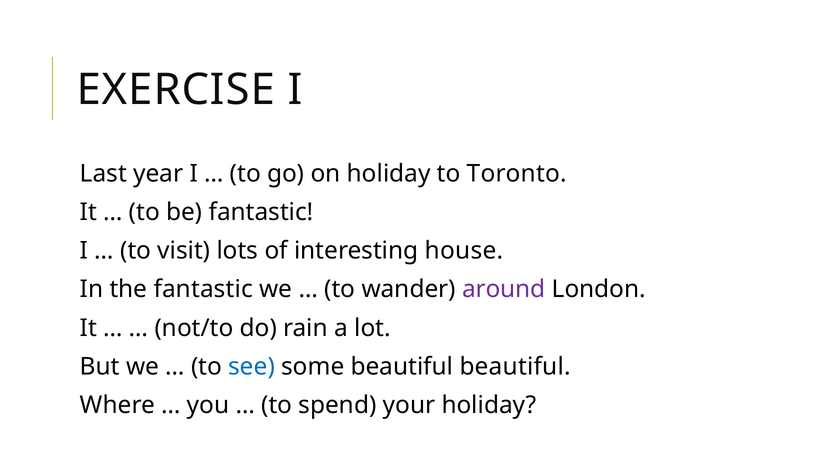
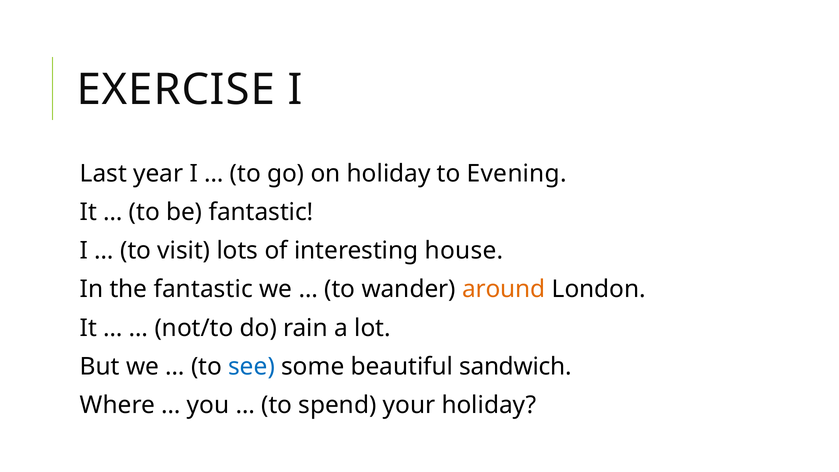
Toronto: Toronto -> Evening (517, 173)
around colour: purple -> orange (504, 289)
beautiful beautiful: beautiful -> sandwich (515, 367)
